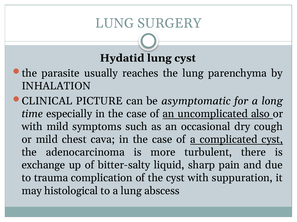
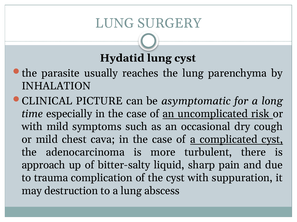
also: also -> risk (260, 114)
exchange: exchange -> approach (43, 166)
histological: histological -> destruction (71, 191)
